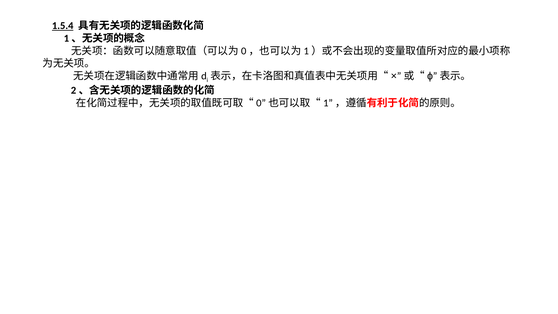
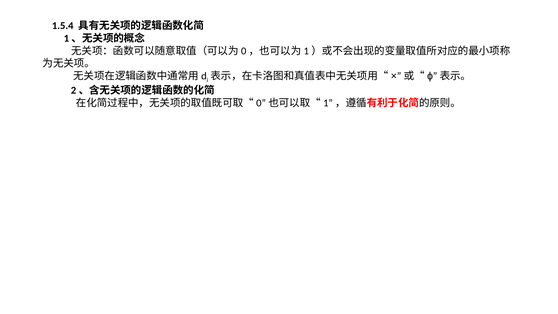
1.5.4 underline: present -> none (63, 26)
